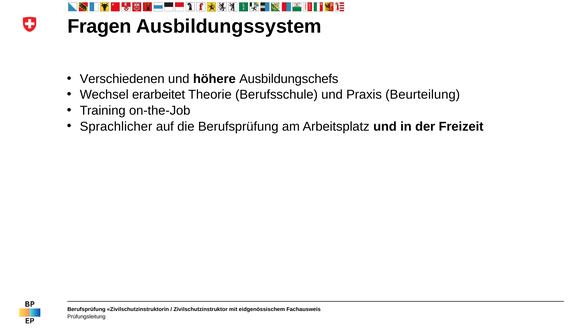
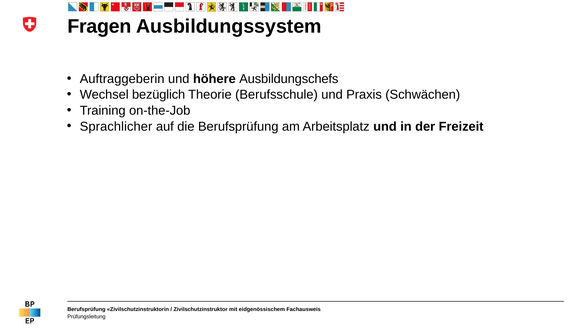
Verschiedenen: Verschiedenen -> Auftraggeberin (122, 79)
erarbeitet: erarbeitet -> bezüglich (159, 95)
Beurteilung: Beurteilung -> Schwächen (423, 95)
